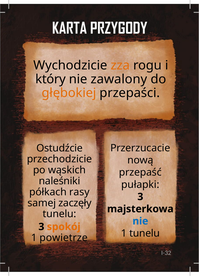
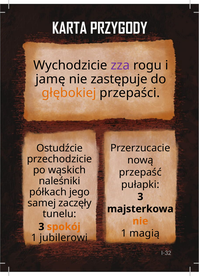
zza colour: orange -> purple (120, 66)
który: który -> jamę (50, 79)
zawalony: zawalony -> zastępuje (119, 79)
rasy: rasy -> jego (79, 193)
nie colour: blue -> orange (140, 222)
1 tunelu: tunelu -> magią (144, 234)
powietrze: powietrze -> jubilerowi (64, 239)
